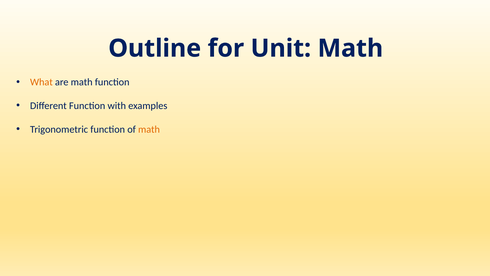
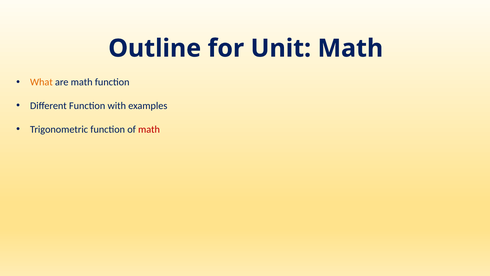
math colour: orange -> red (149, 129)
